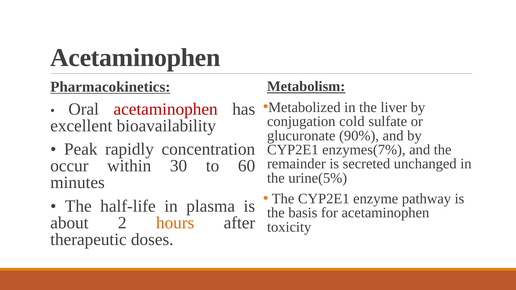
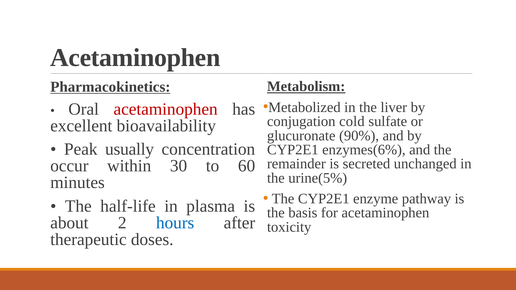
rapidly: rapidly -> usually (130, 149)
enzymes(7%: enzymes(7% -> enzymes(6% (364, 150)
hours colour: orange -> blue (175, 223)
